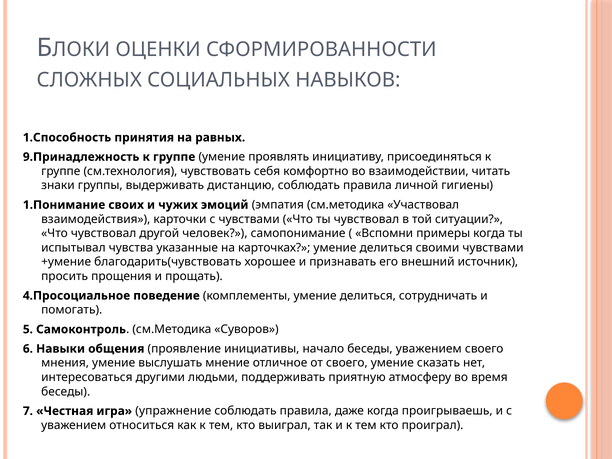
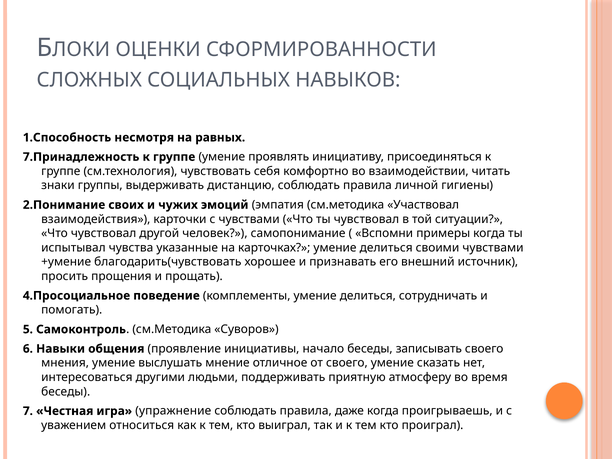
принятия: принятия -> несмотря (144, 137)
9.Принадлежность: 9.Принадлежность -> 7.Принадлежность (81, 157)
1.Понимание: 1.Понимание -> 2.Понимание (64, 205)
беседы уважением: уважением -> записывать (429, 349)
